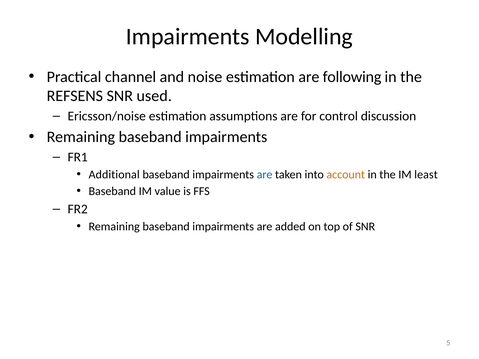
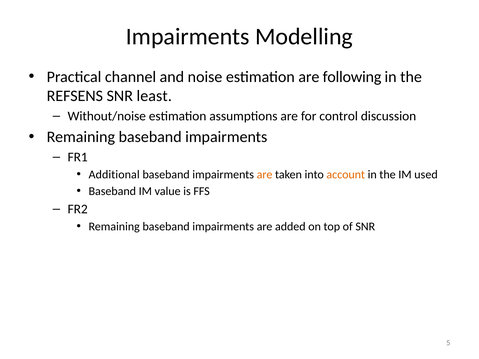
used: used -> least (154, 96)
Ericsson/noise: Ericsson/noise -> Without/noise (107, 116)
are colour: blue -> orange (265, 175)
least: least -> used (426, 175)
